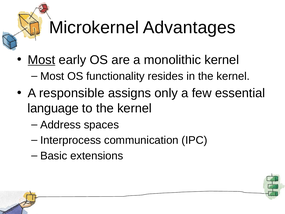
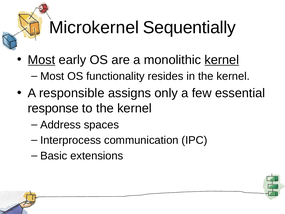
Advantages: Advantages -> Sequentially (189, 28)
kernel underline: none -> present (222, 60)
language: language -> response (53, 108)
